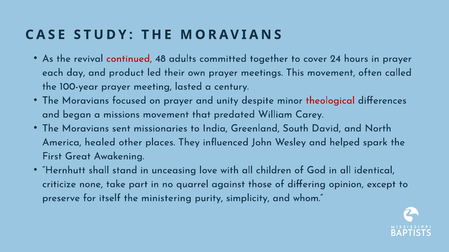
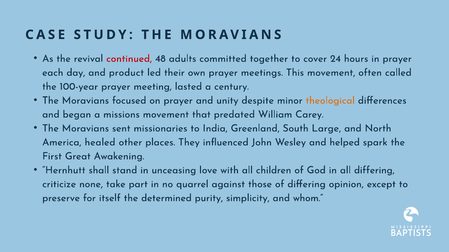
theological colour: red -> orange (330, 101)
David: David -> Large (326, 128)
all identical: identical -> differing (374, 170)
ministering: ministering -> determined (166, 198)
